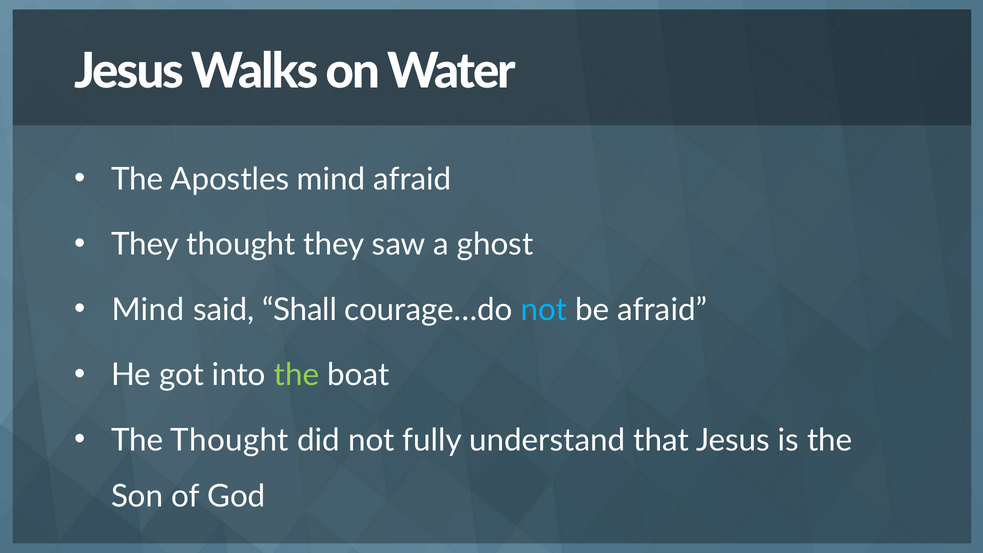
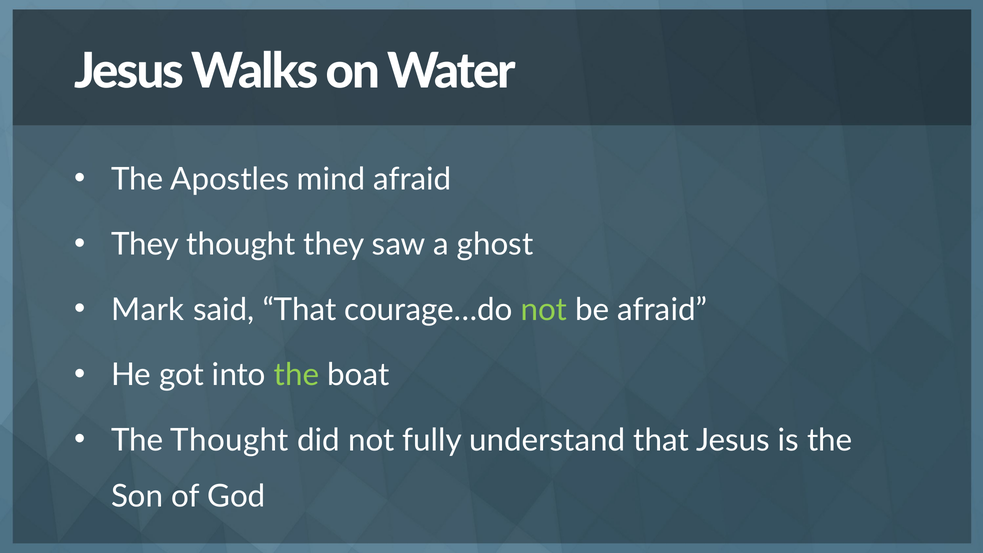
Mind: Mind -> Mark (148, 310)
said Shall: Shall -> That (299, 310)
not colour: light blue -> light green (544, 310)
